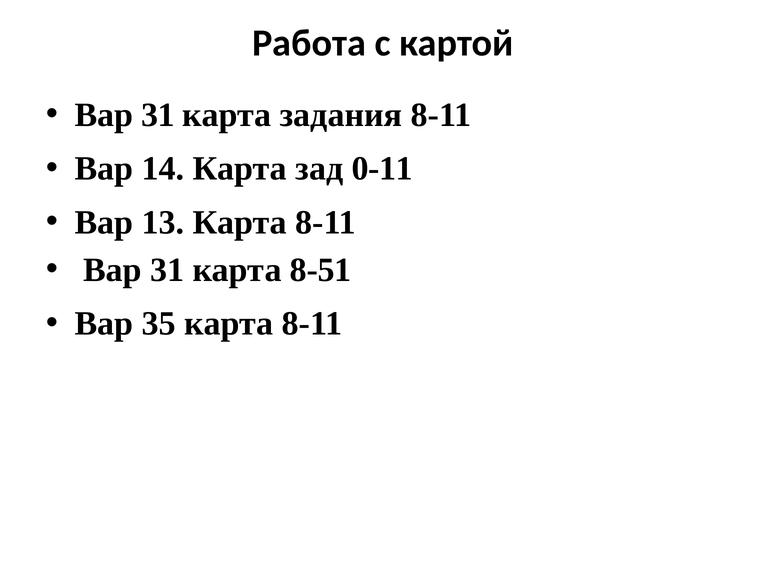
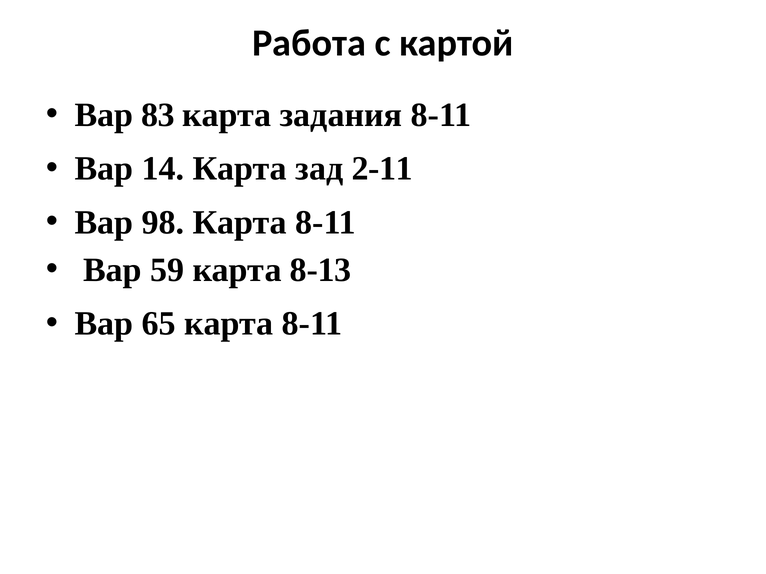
31: 31 -> 83 (158, 115)
0-11: 0-11 -> 2-11 (382, 169)
13: 13 -> 98 (163, 223)
31: 31 -> 59 (167, 270)
8-51: 8-51 -> 8-13 (321, 270)
35: 35 -> 65 (159, 324)
